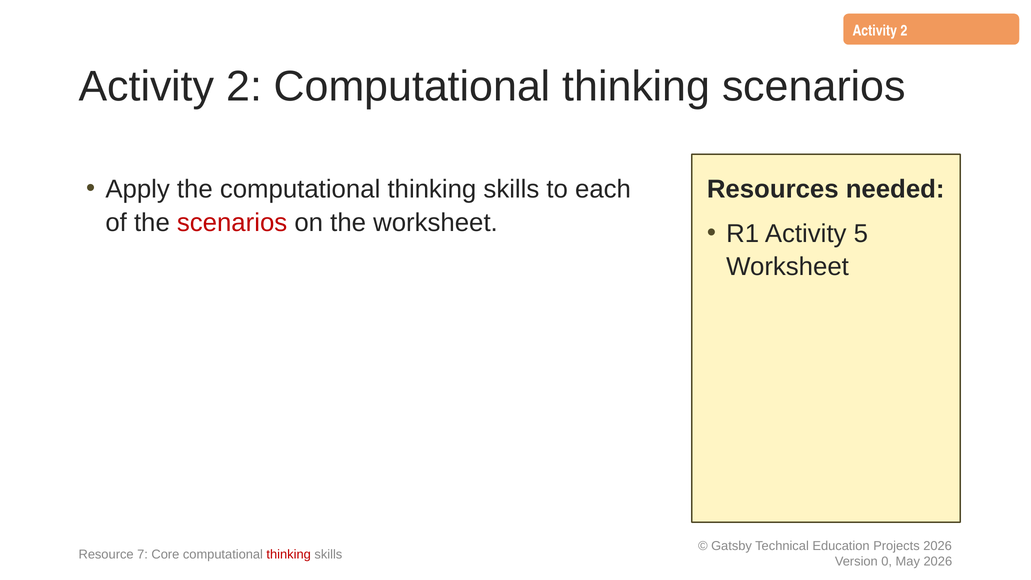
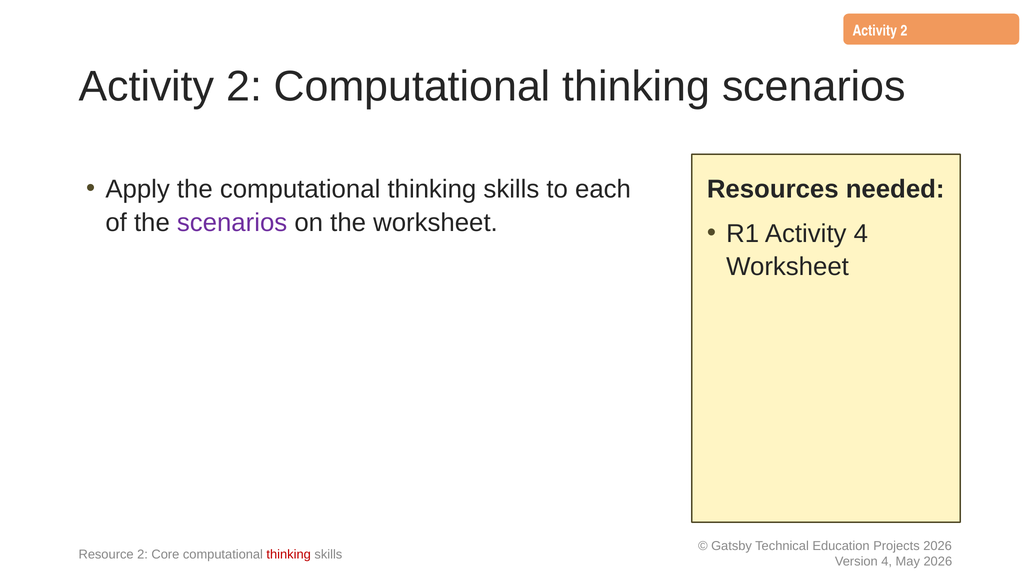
scenarios colour: red -> purple (232, 223)
Activity 5: 5 -> 4 (861, 233)
Resource 7: 7 -> 2 (143, 554)
0: 0 -> 4 (887, 562)
